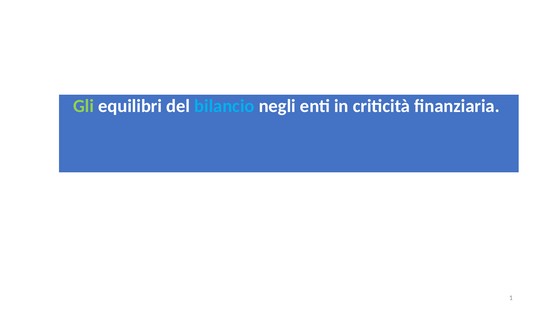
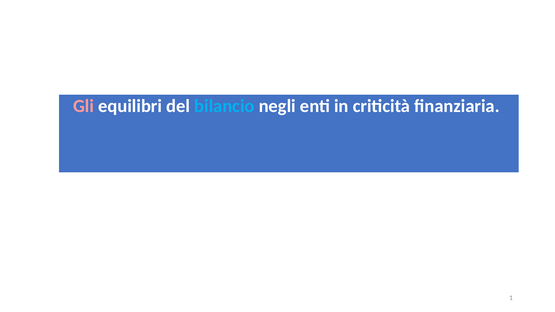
Gli colour: light green -> pink (84, 106)
